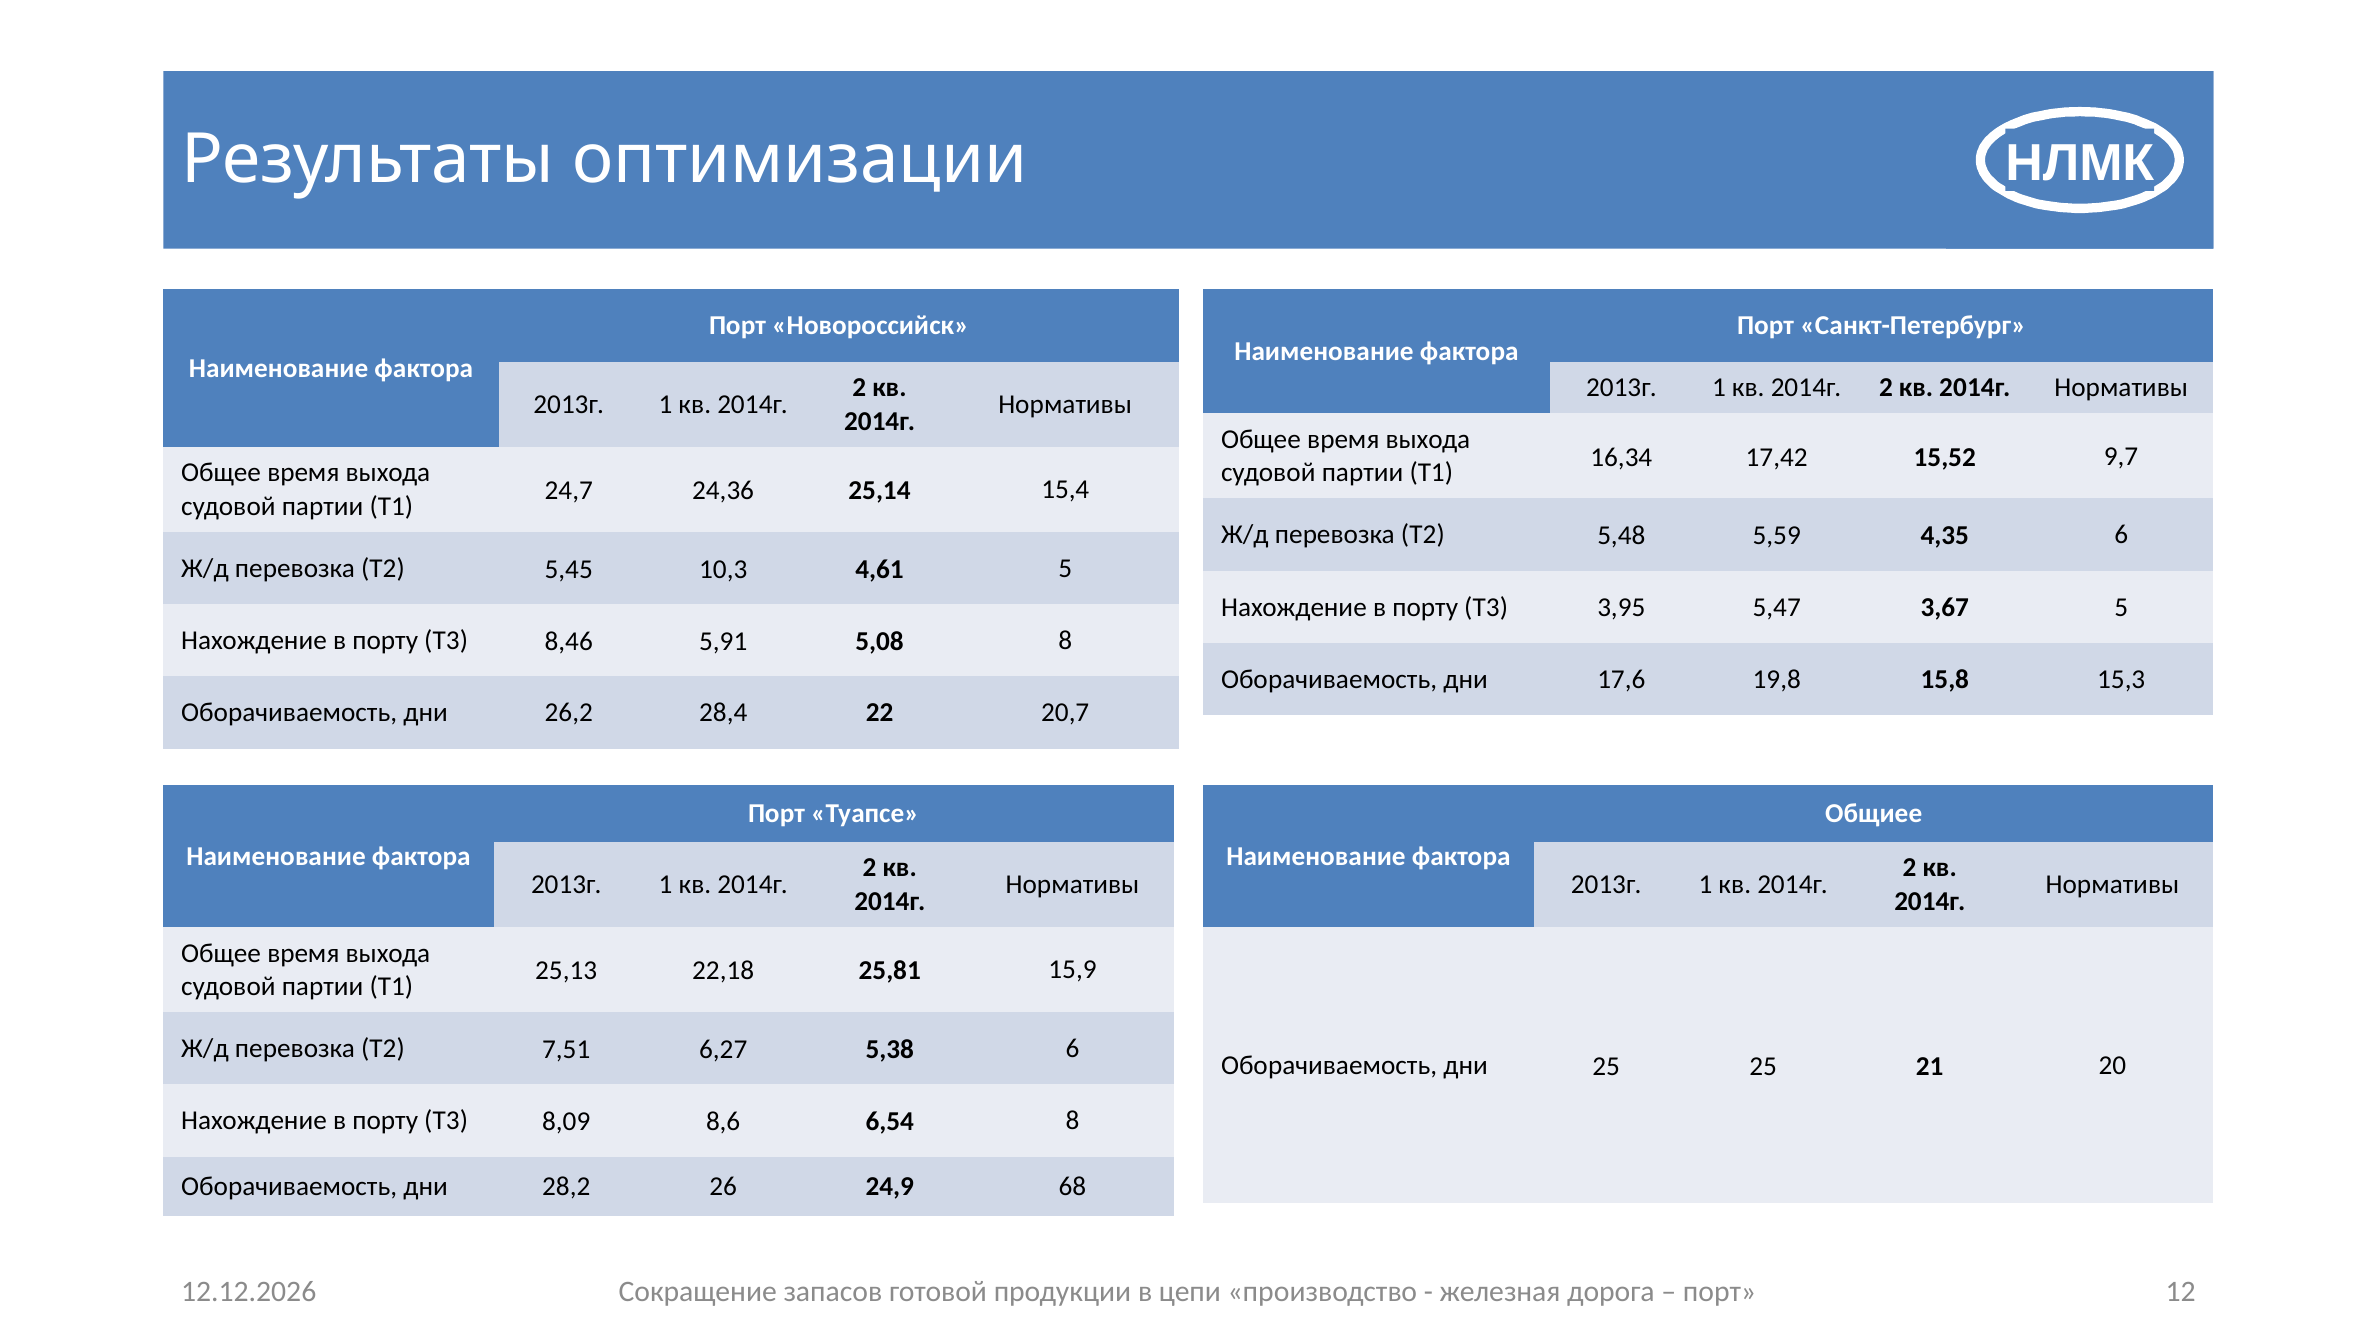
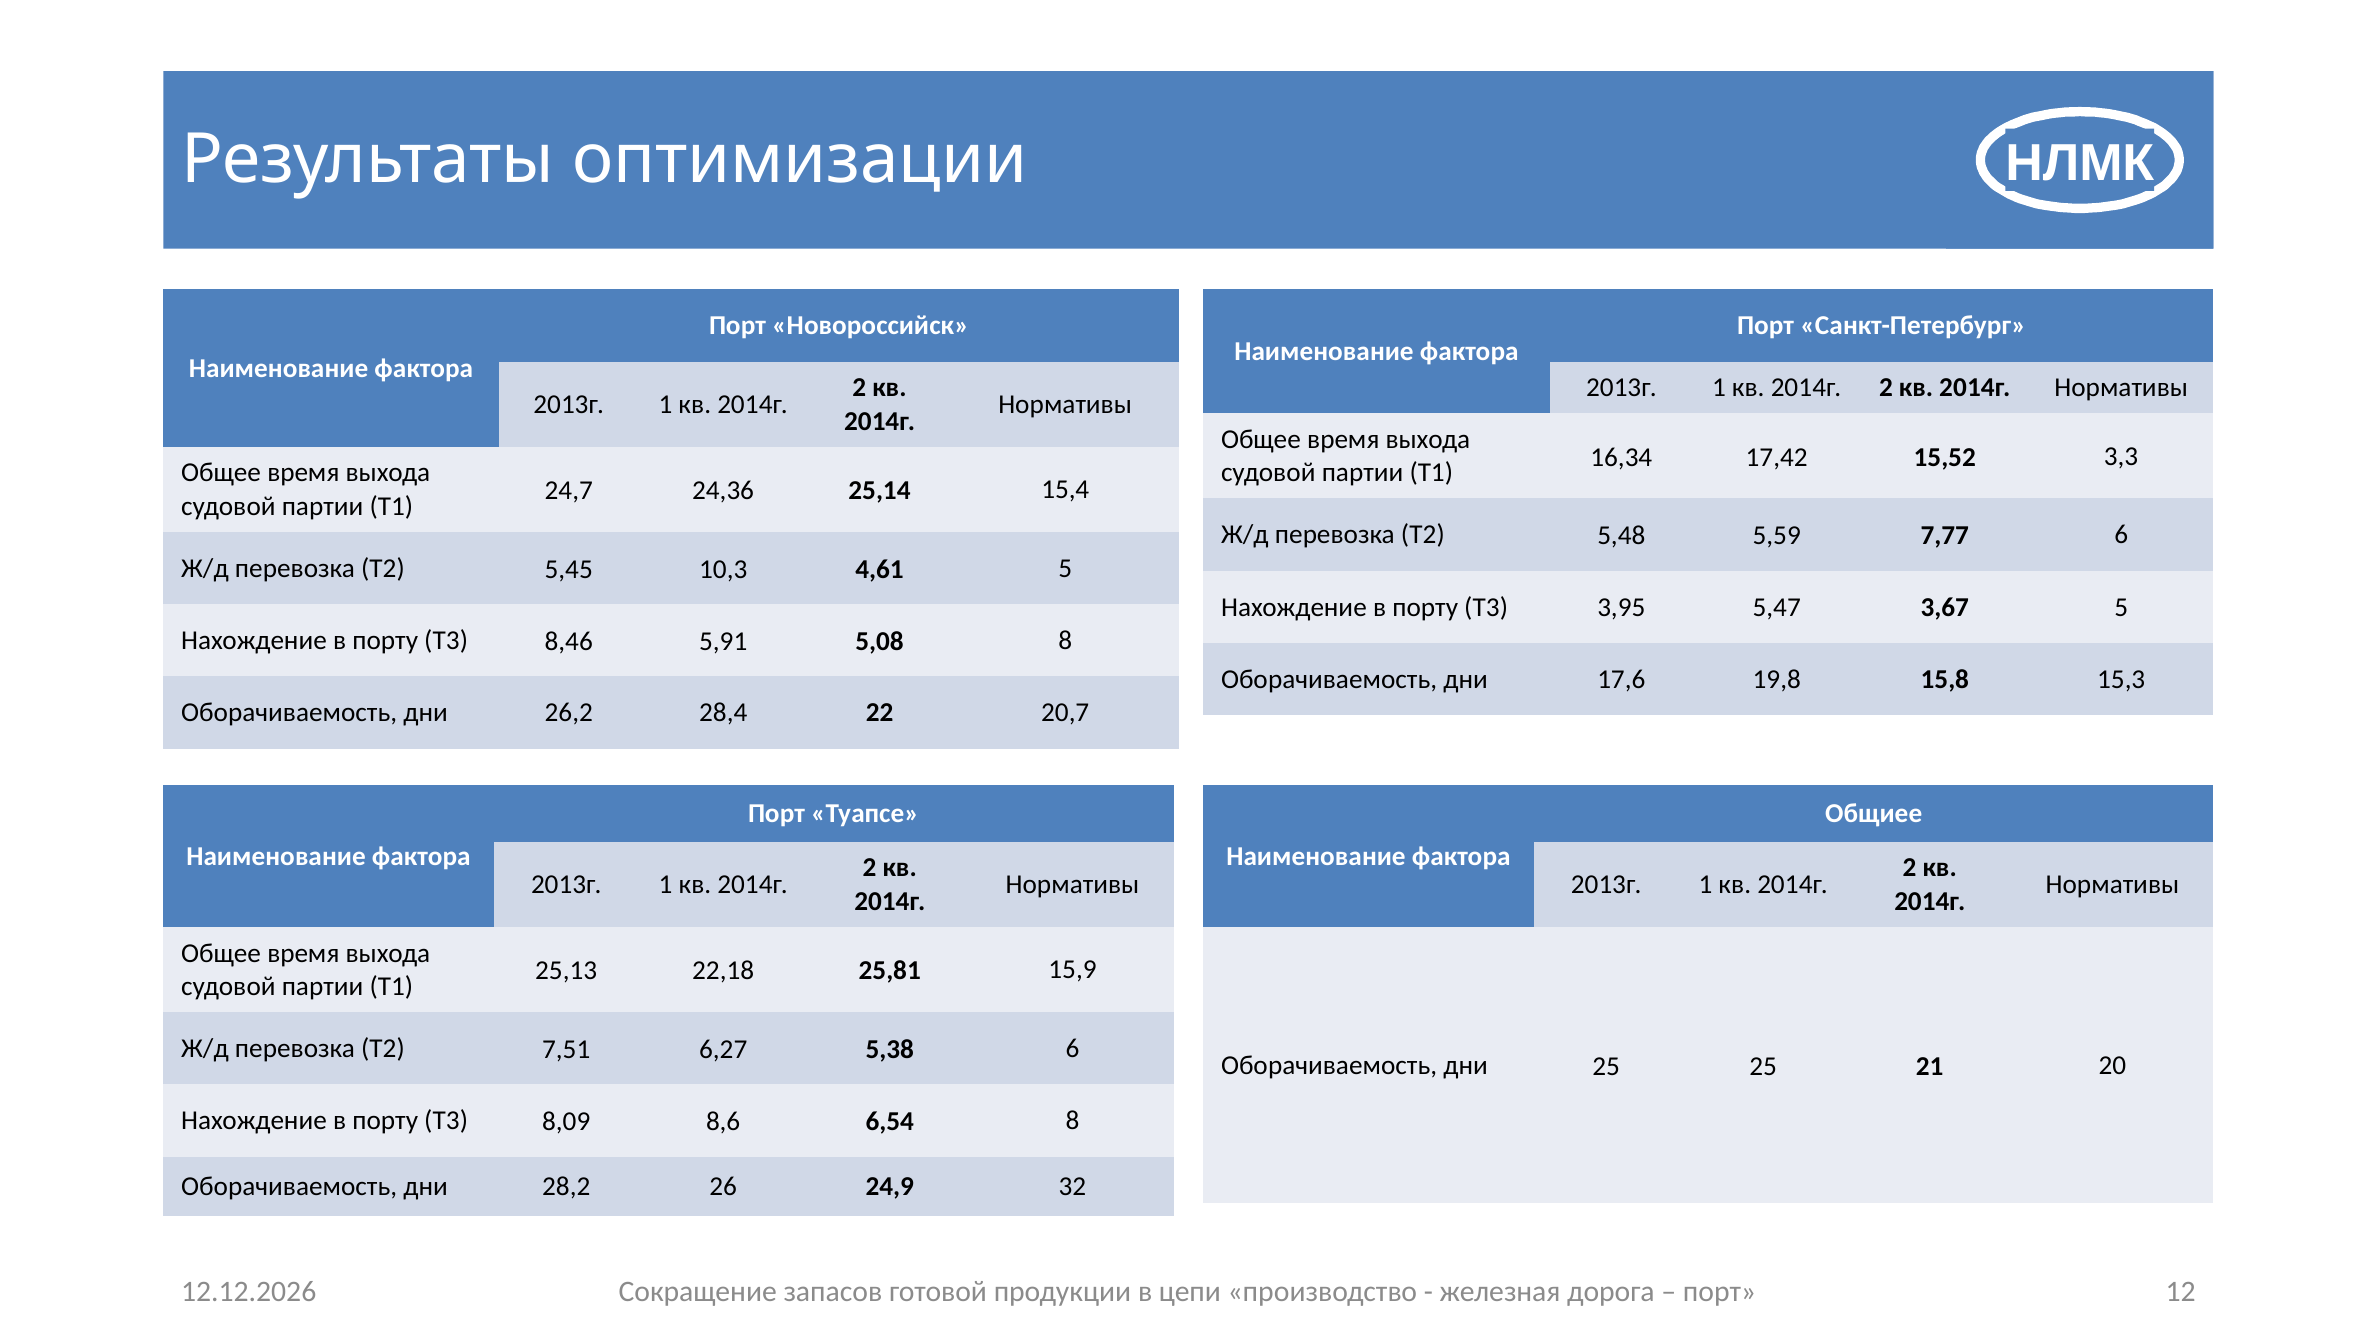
9,7: 9,7 -> 3,3 (2121, 456)
4,35: 4,35 -> 7,77 (1945, 536)
68: 68 -> 32 (1072, 1187)
